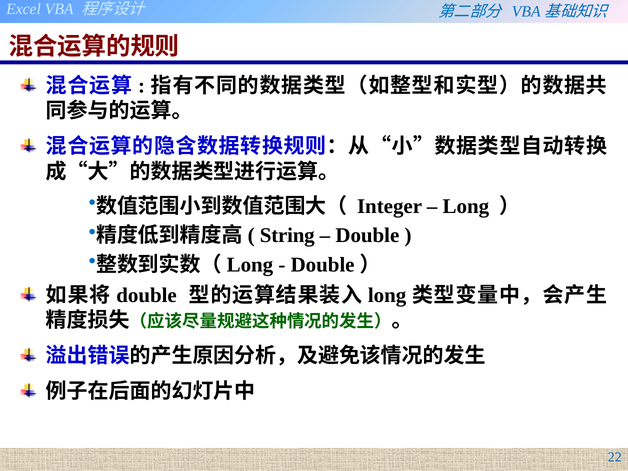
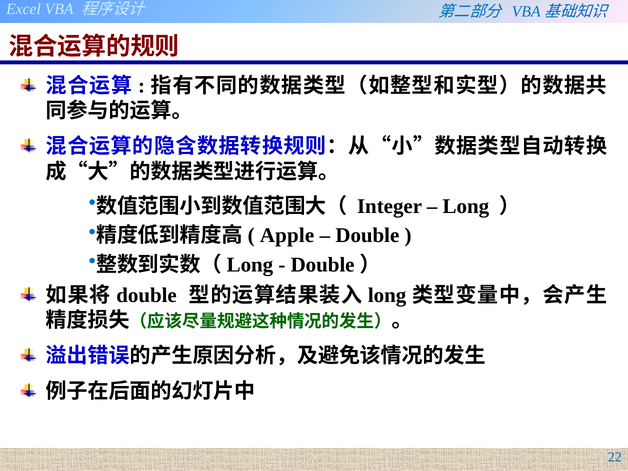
String: String -> Apple (287, 236)
